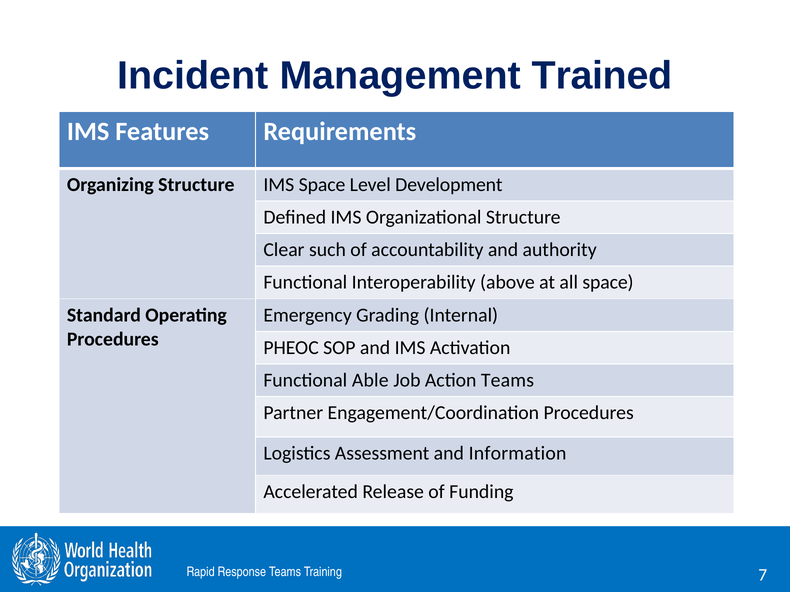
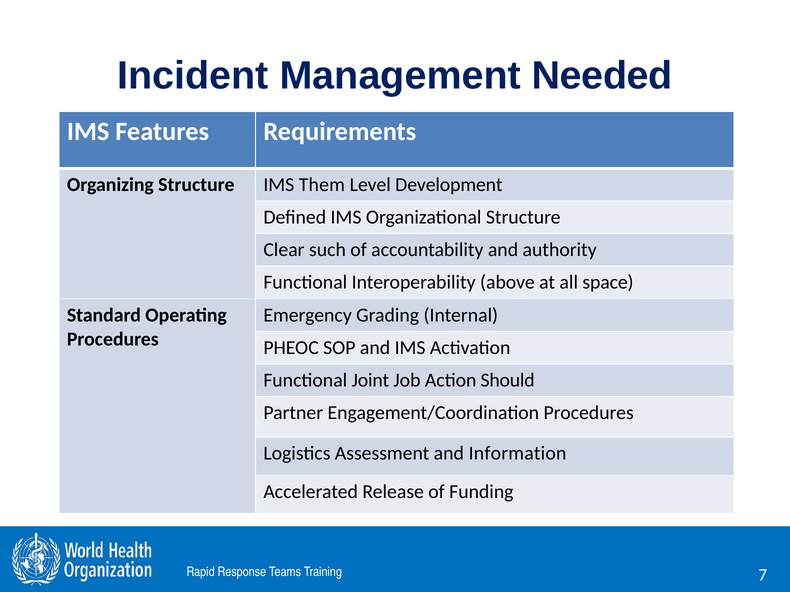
Trained: Trained -> Needed (602, 76)
IMS Space: Space -> Them (322, 185)
Able: Able -> Joint (370, 381)
Action Teams: Teams -> Should (508, 381)
